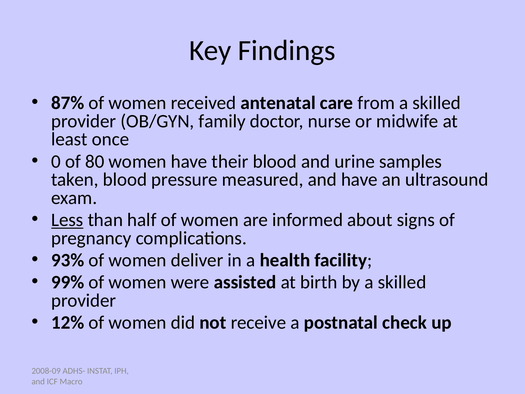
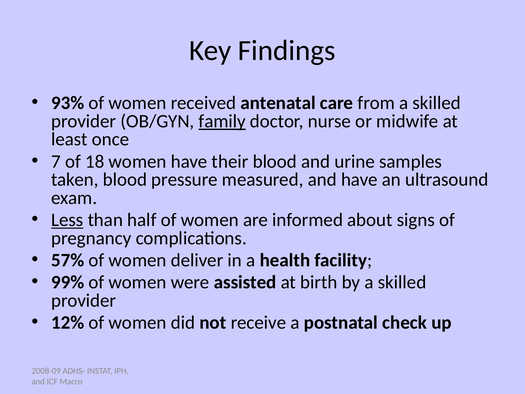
87%: 87% -> 93% (68, 103)
family underline: none -> present (222, 121)
0: 0 -> 7 (56, 161)
80: 80 -> 18 (95, 161)
93%: 93% -> 57% (68, 260)
